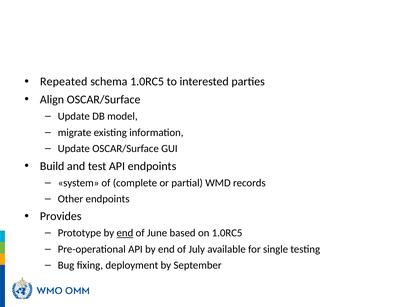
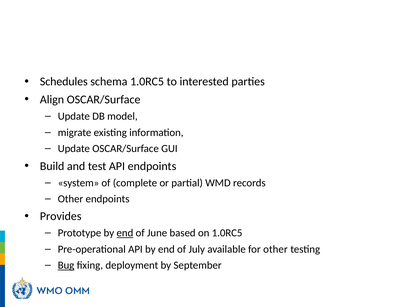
Repeated: Repeated -> Schedules (64, 82)
for single: single -> other (275, 249)
Bug underline: none -> present (66, 265)
